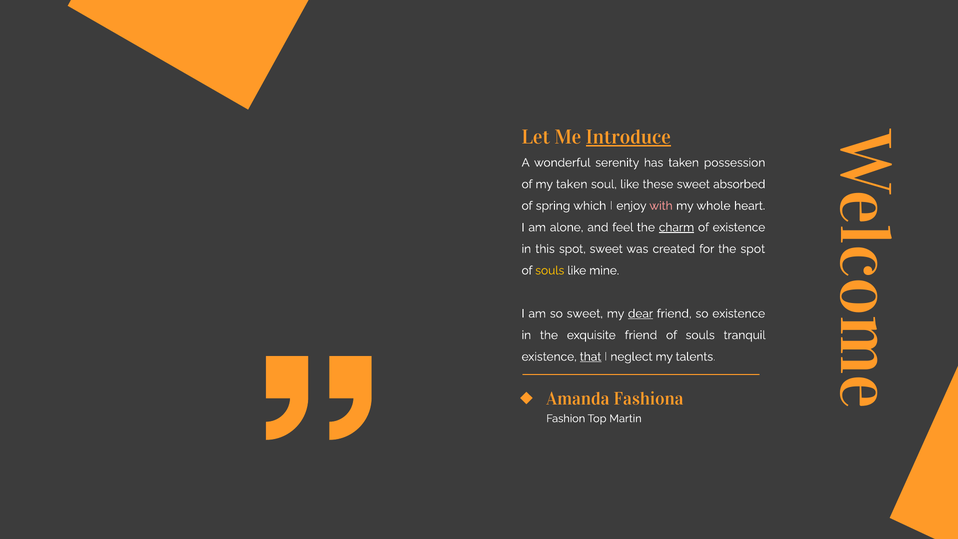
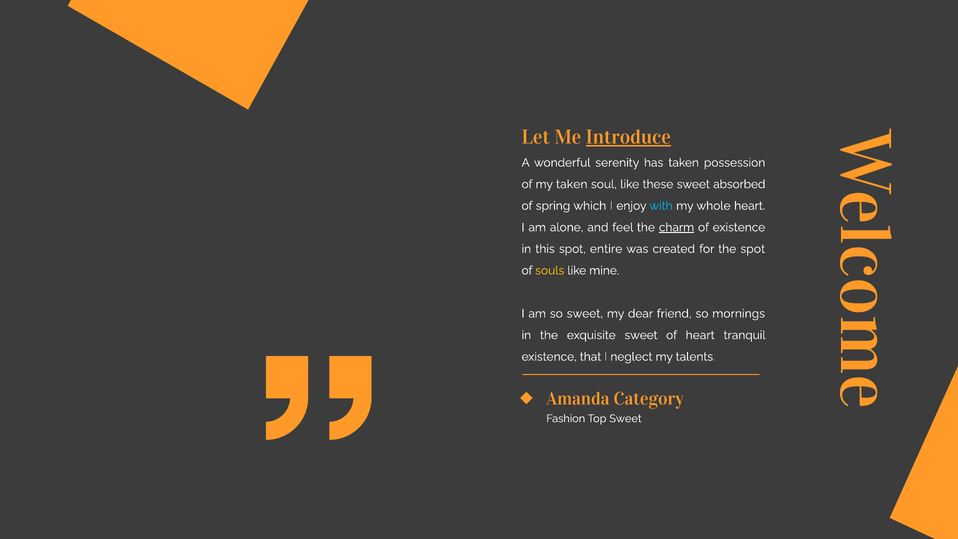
with colour: pink -> light blue (661, 206)
spot sweet: sweet -> entire (606, 249)
dear underline: present -> none (640, 314)
so existence: existence -> mornings (739, 314)
exquisite friend: friend -> sweet (641, 335)
souls: souls -> heart (700, 335)
that underline: present -> none (591, 357)
Fashiona: Fashiona -> Category (649, 399)
Top Martin: Martin -> Sweet (625, 418)
